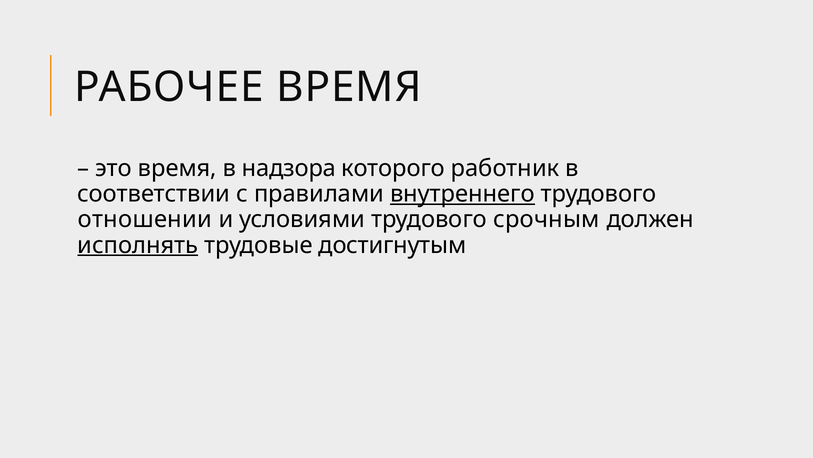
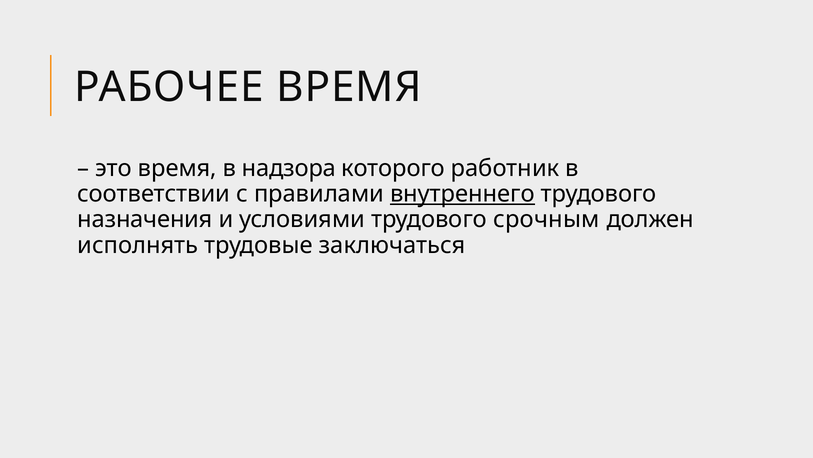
отношении: отношении -> назначения (145, 219)
исполнять underline: present -> none (138, 245)
достигнутым: достигнутым -> заключаться (392, 245)
